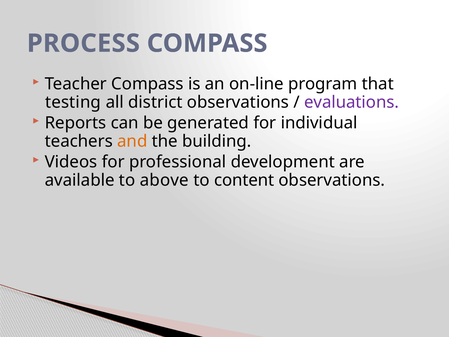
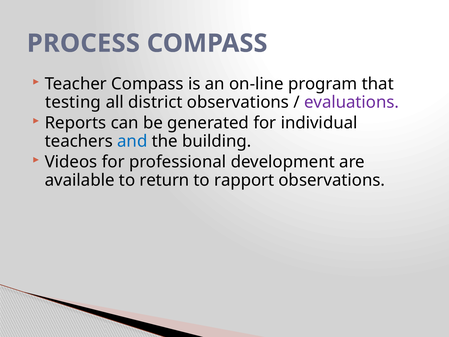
and colour: orange -> blue (132, 141)
above: above -> return (164, 180)
content: content -> rapport (244, 180)
